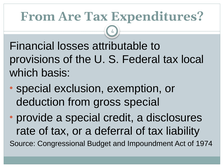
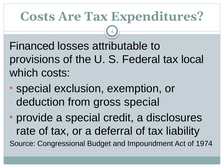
From: From -> Costs (38, 16)
Financial: Financial -> Financed (32, 46)
which basis: basis -> costs (56, 73)
